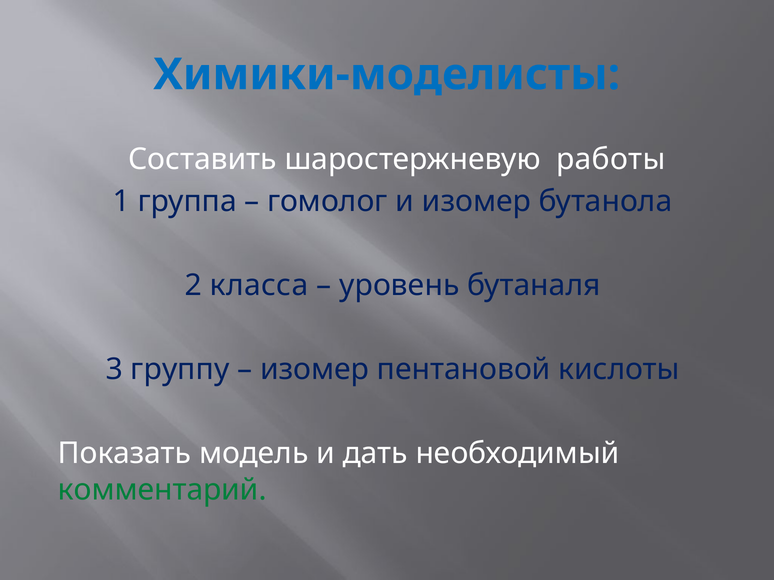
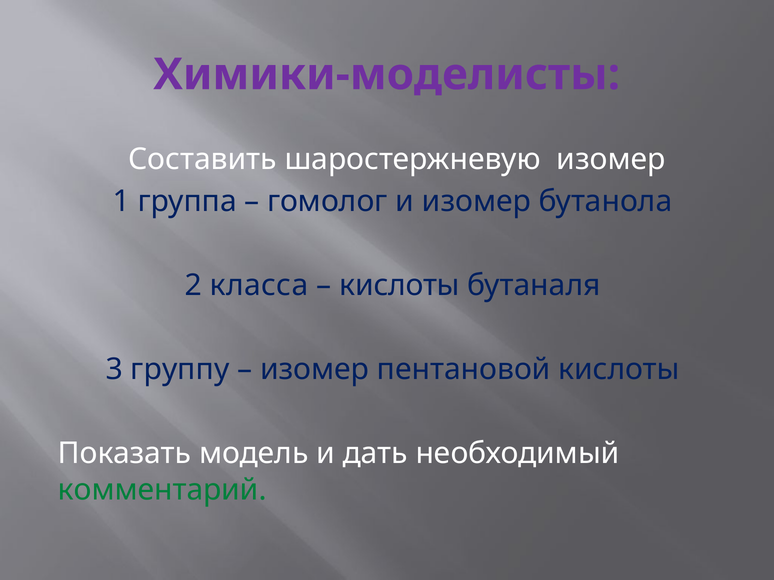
Химики-моделисты colour: blue -> purple (387, 75)
шаростержневую работы: работы -> изомер (611, 159)
уровень: уровень -> кислоты (400, 286)
